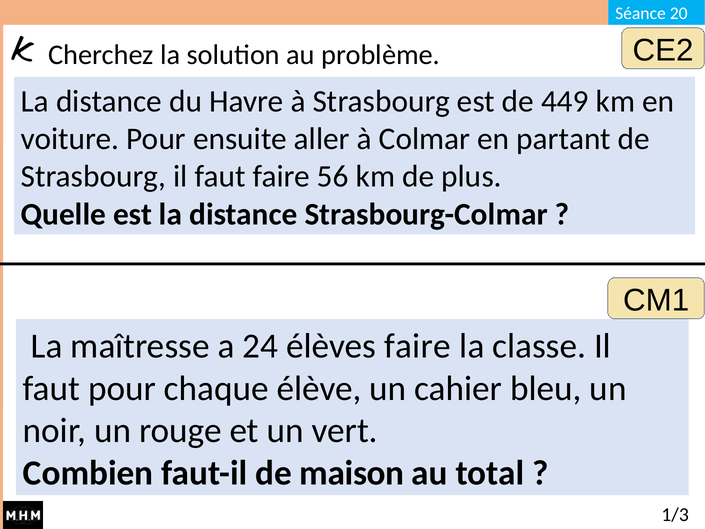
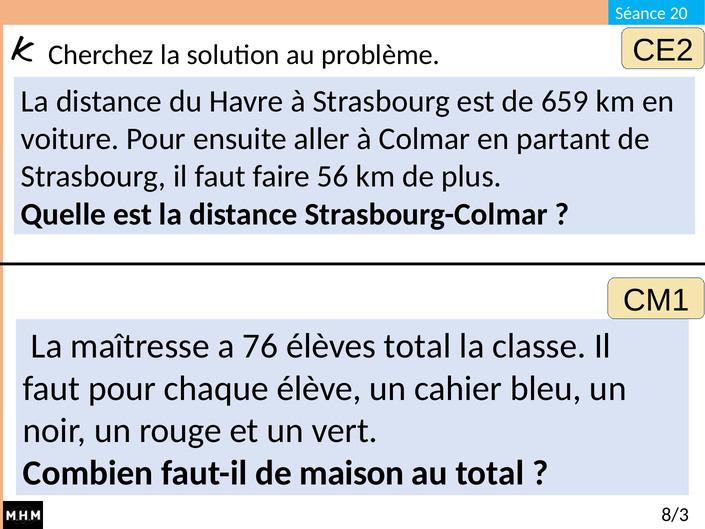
449: 449 -> 659 (565, 101)
24: 24 -> 76 (260, 346)
élèves faire: faire -> total (418, 346)
1/3: 1/3 -> 8/3 (675, 514)
